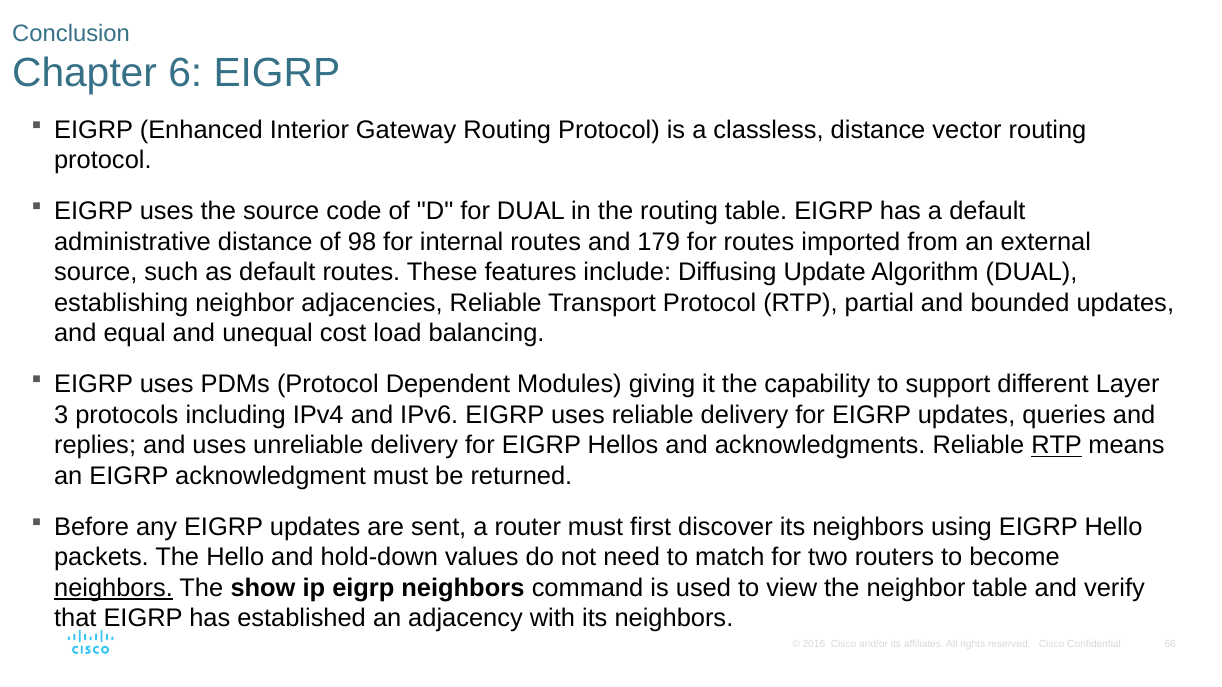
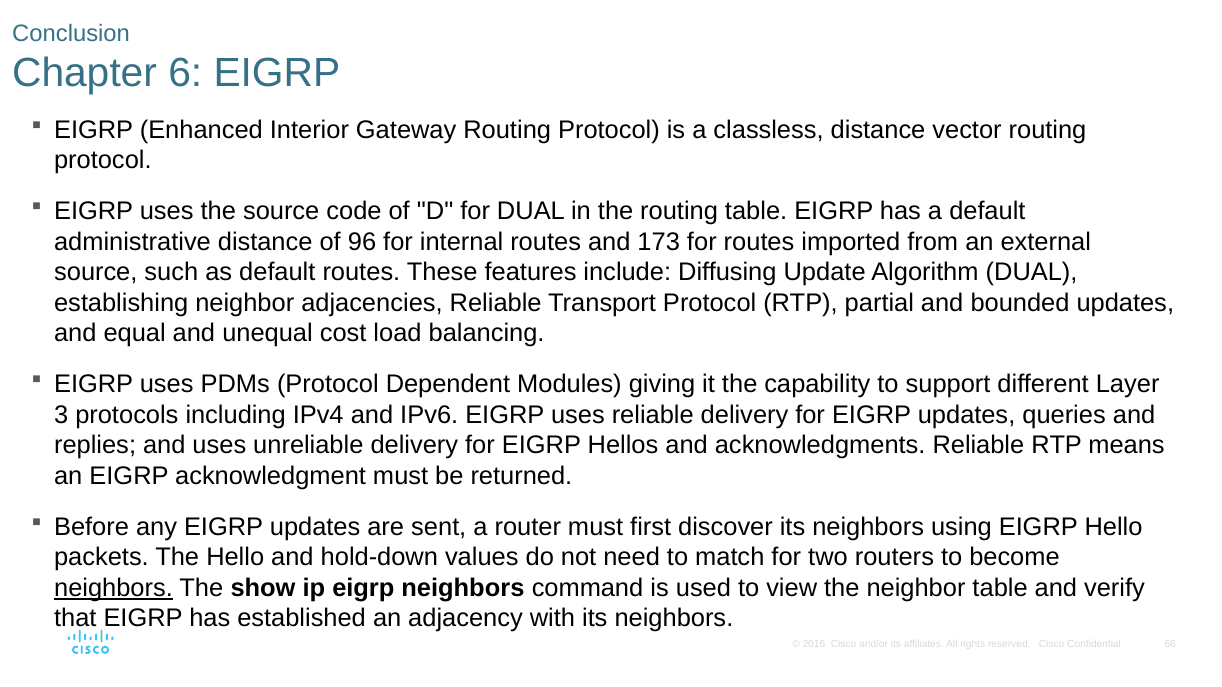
98: 98 -> 96 (362, 242)
179: 179 -> 173 (659, 242)
RTP underline: present -> none (1057, 446)
